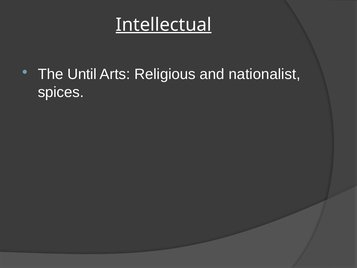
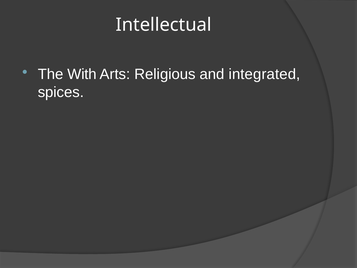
Intellectual underline: present -> none (164, 25)
Until: Until -> With (82, 74)
nationalist: nationalist -> integrated (264, 74)
